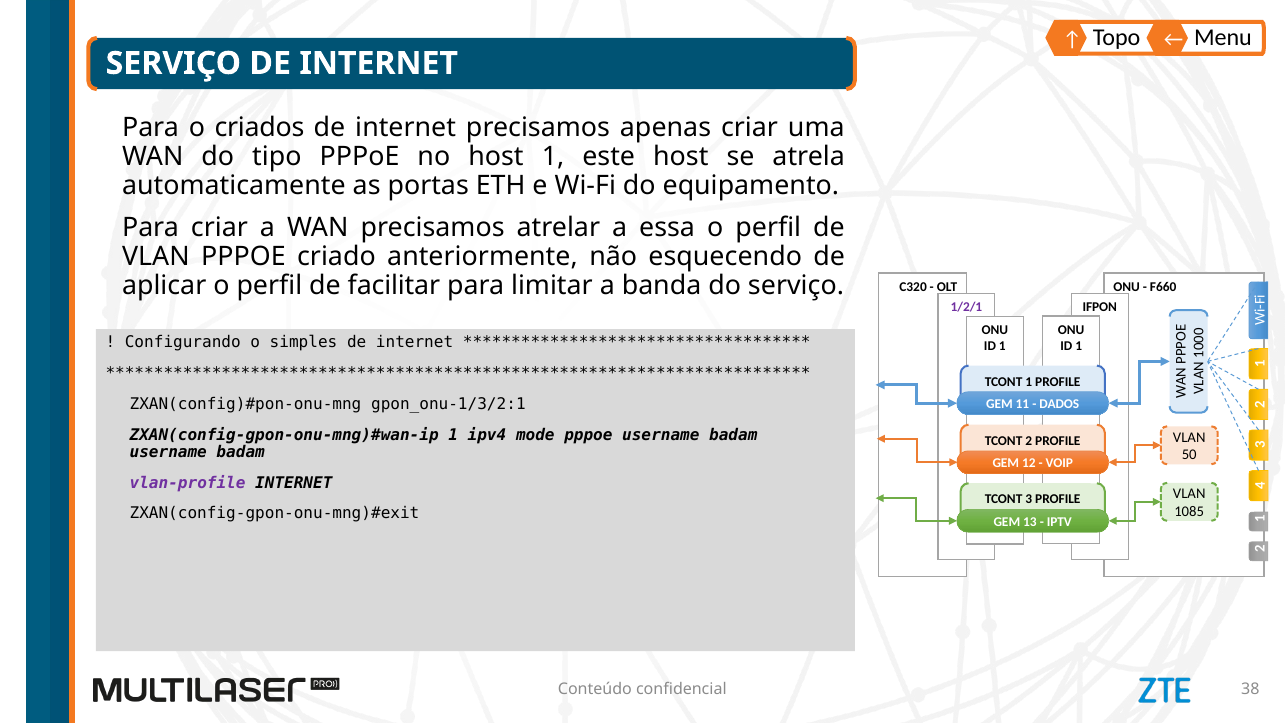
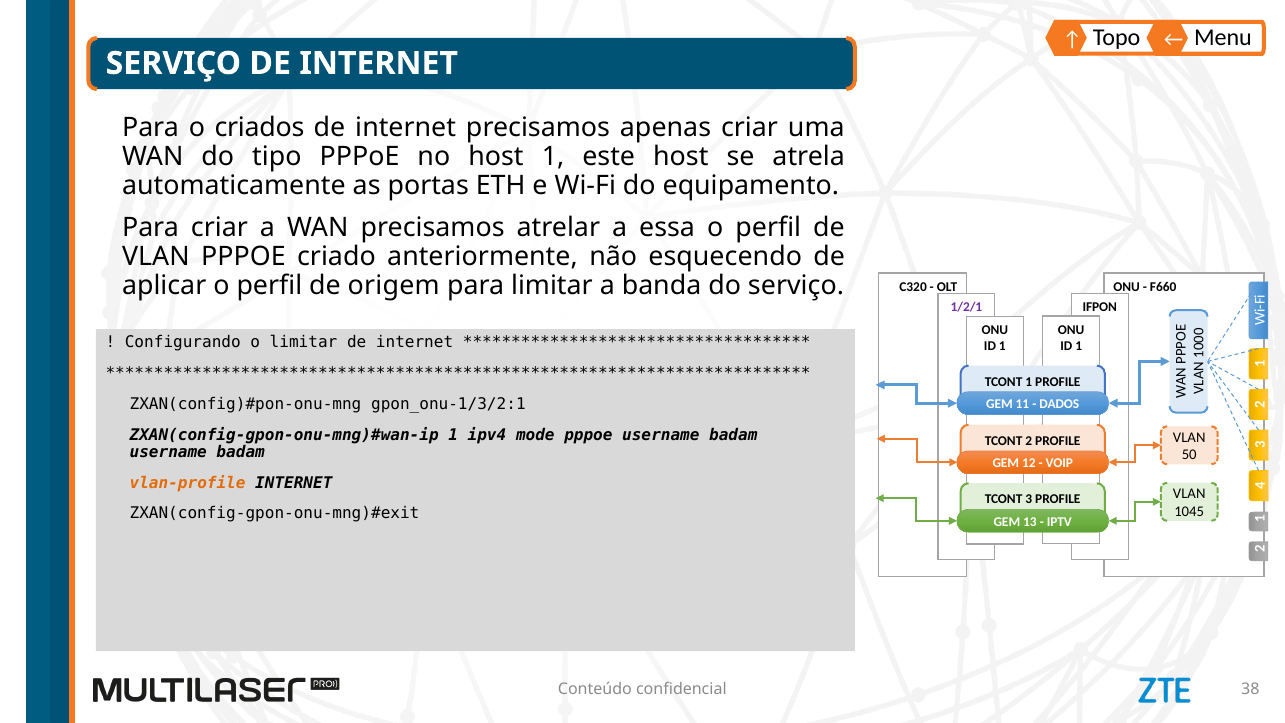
facilitar: facilitar -> origem (394, 285)
o simples: simples -> limitar (304, 342)
vlan-profile colour: purple -> orange (188, 483)
1085: 1085 -> 1045 (1189, 512)
